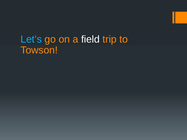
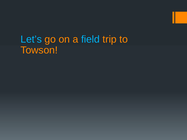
field colour: white -> light blue (90, 39)
